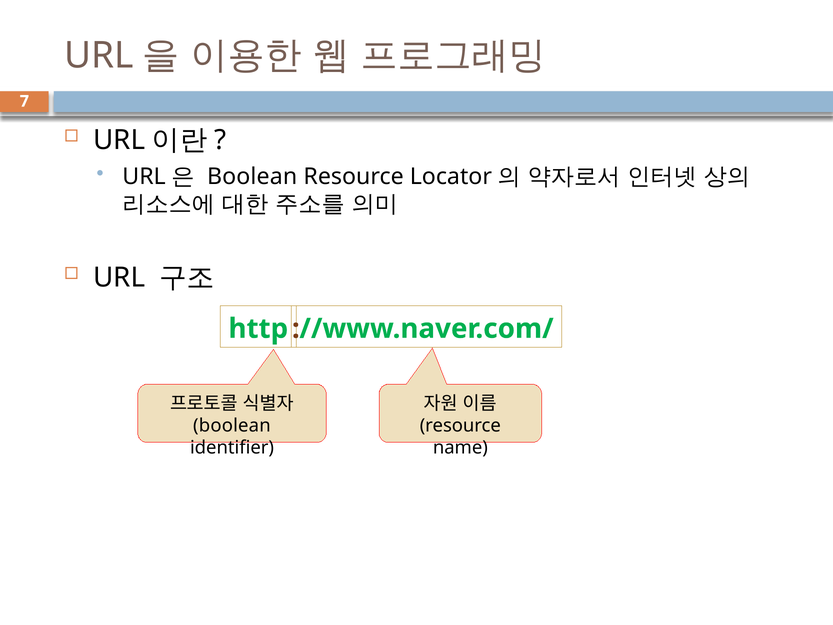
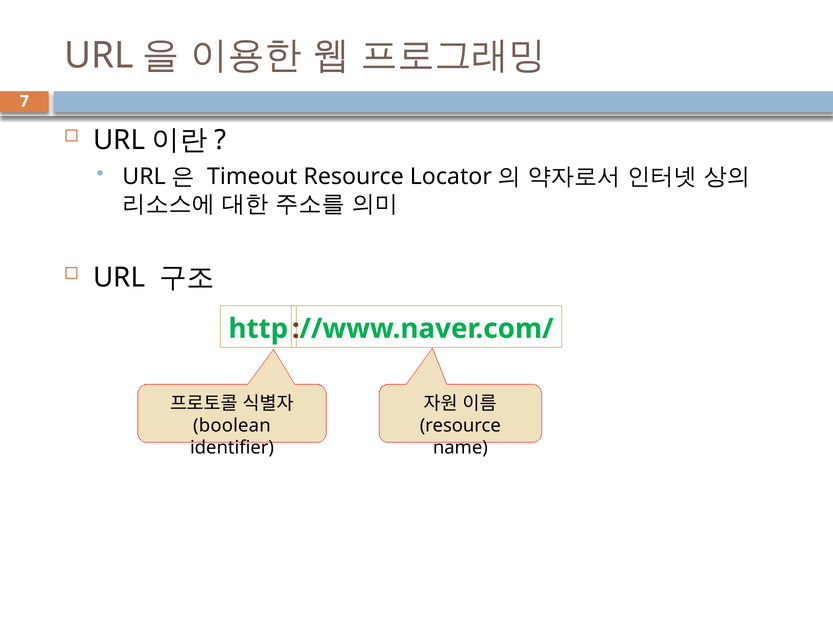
Boolean: Boolean -> Timeout (252, 176)
